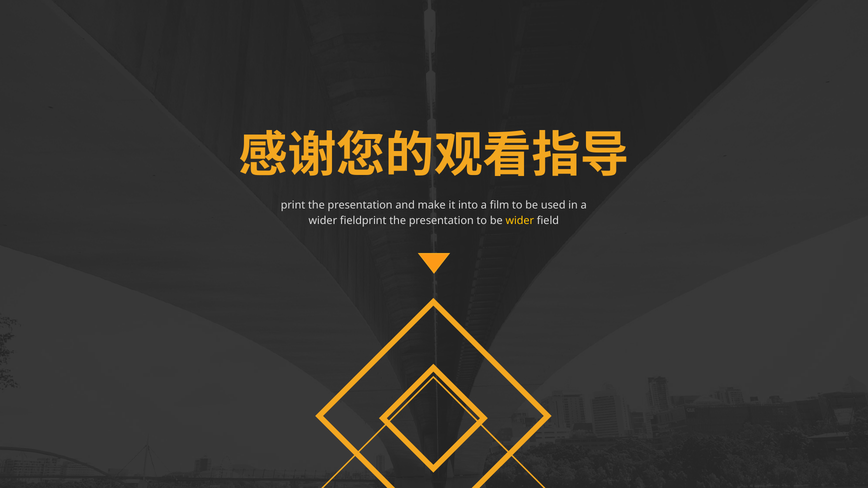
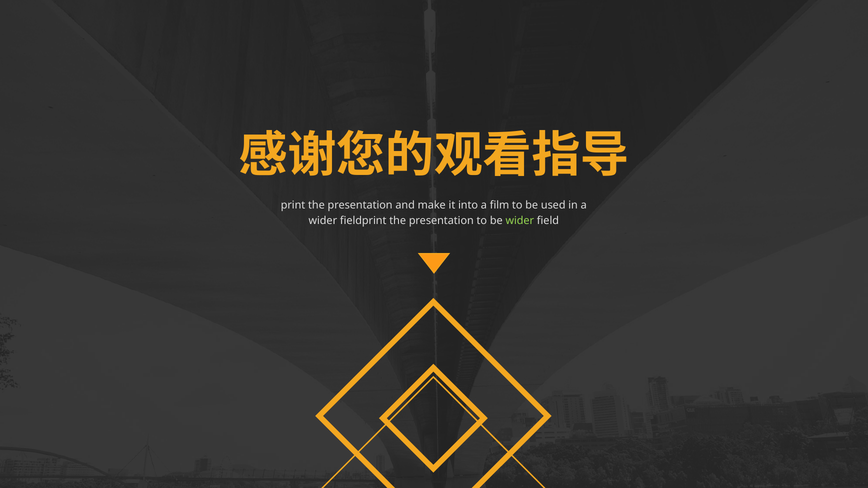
wider colour: yellow -> light green (520, 221)
